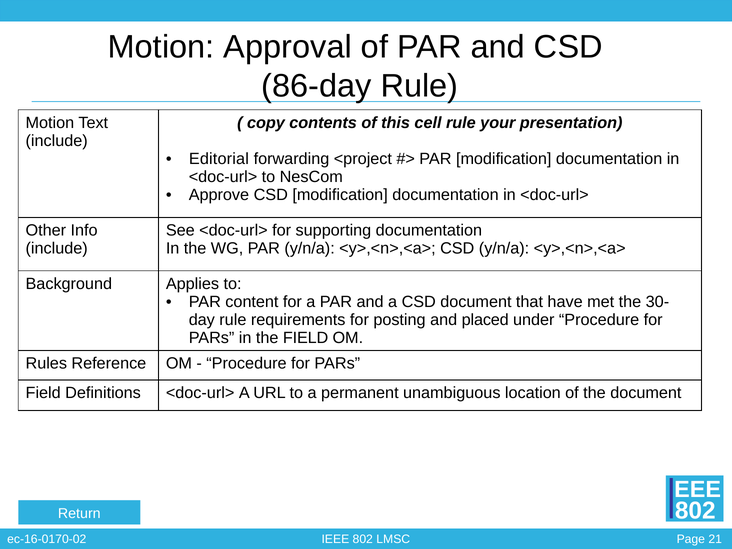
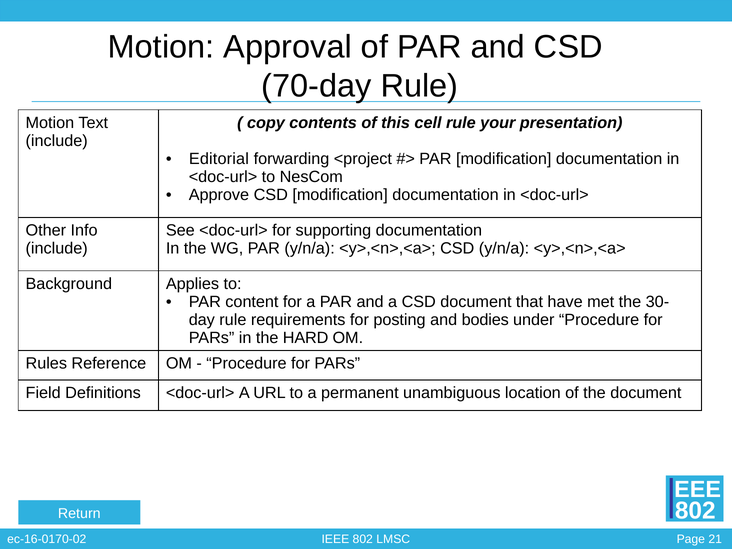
86-day: 86-day -> 70-day (316, 86)
placed: placed -> bodies (485, 320)
the FIELD: FIELD -> HARD (306, 338)
